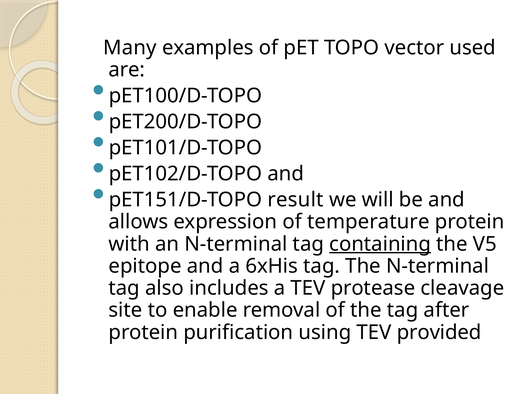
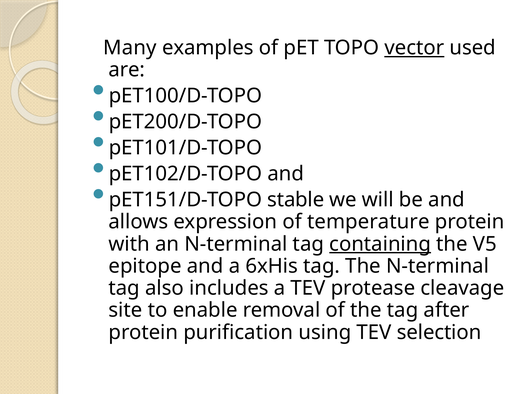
vector underline: none -> present (414, 48)
result: result -> stable (296, 200)
provided: provided -> selection (439, 332)
